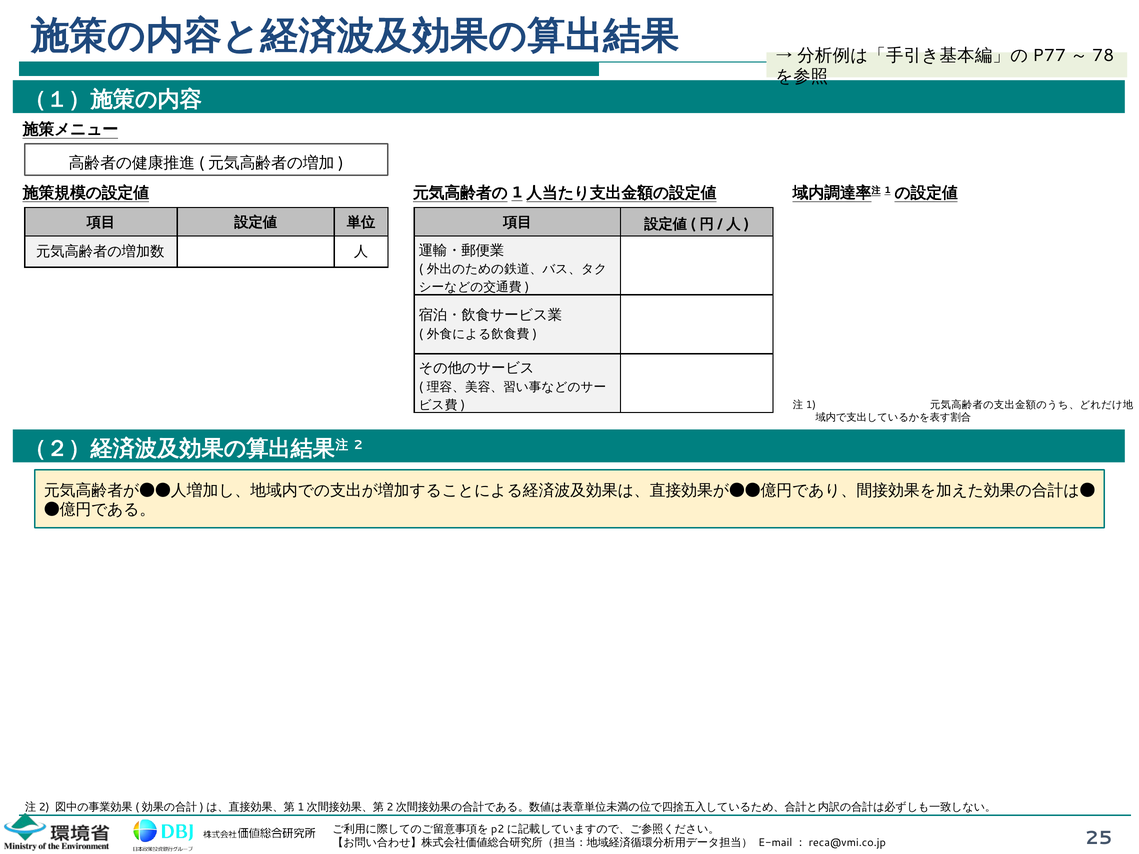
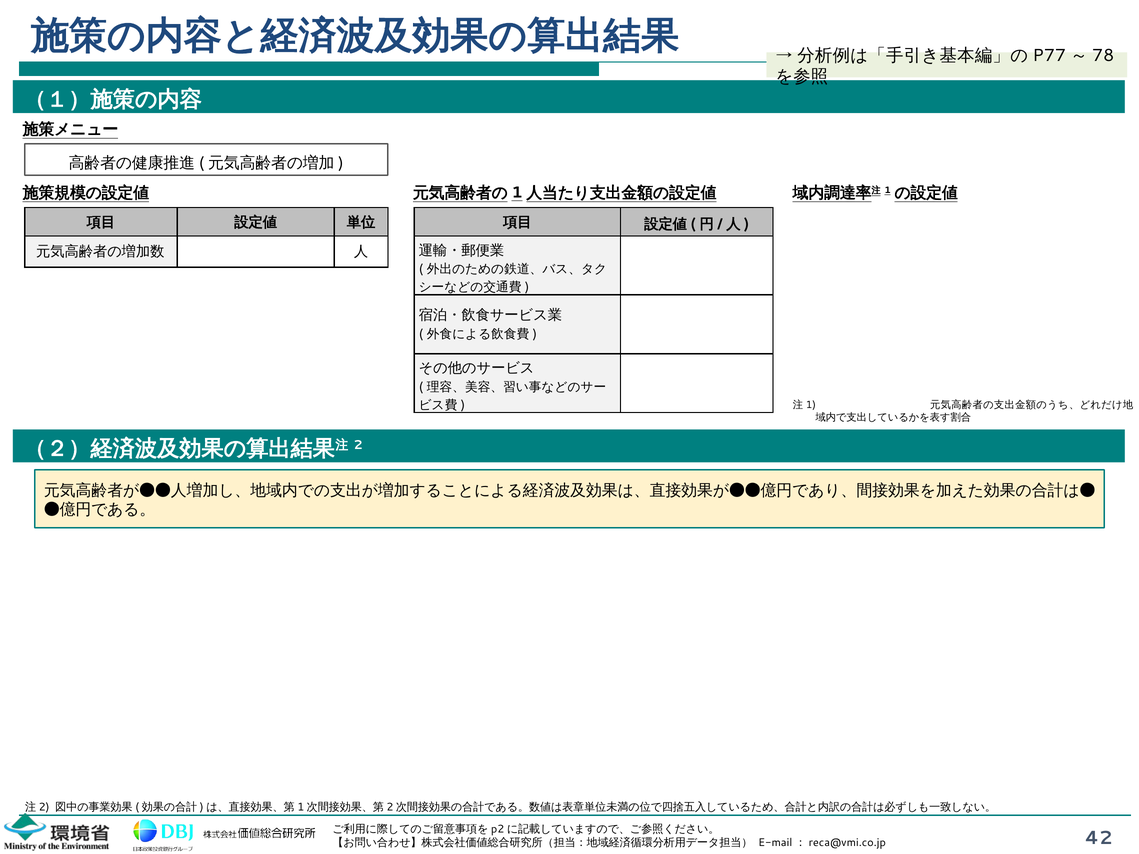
25: 25 -> 42 (1099, 838)
